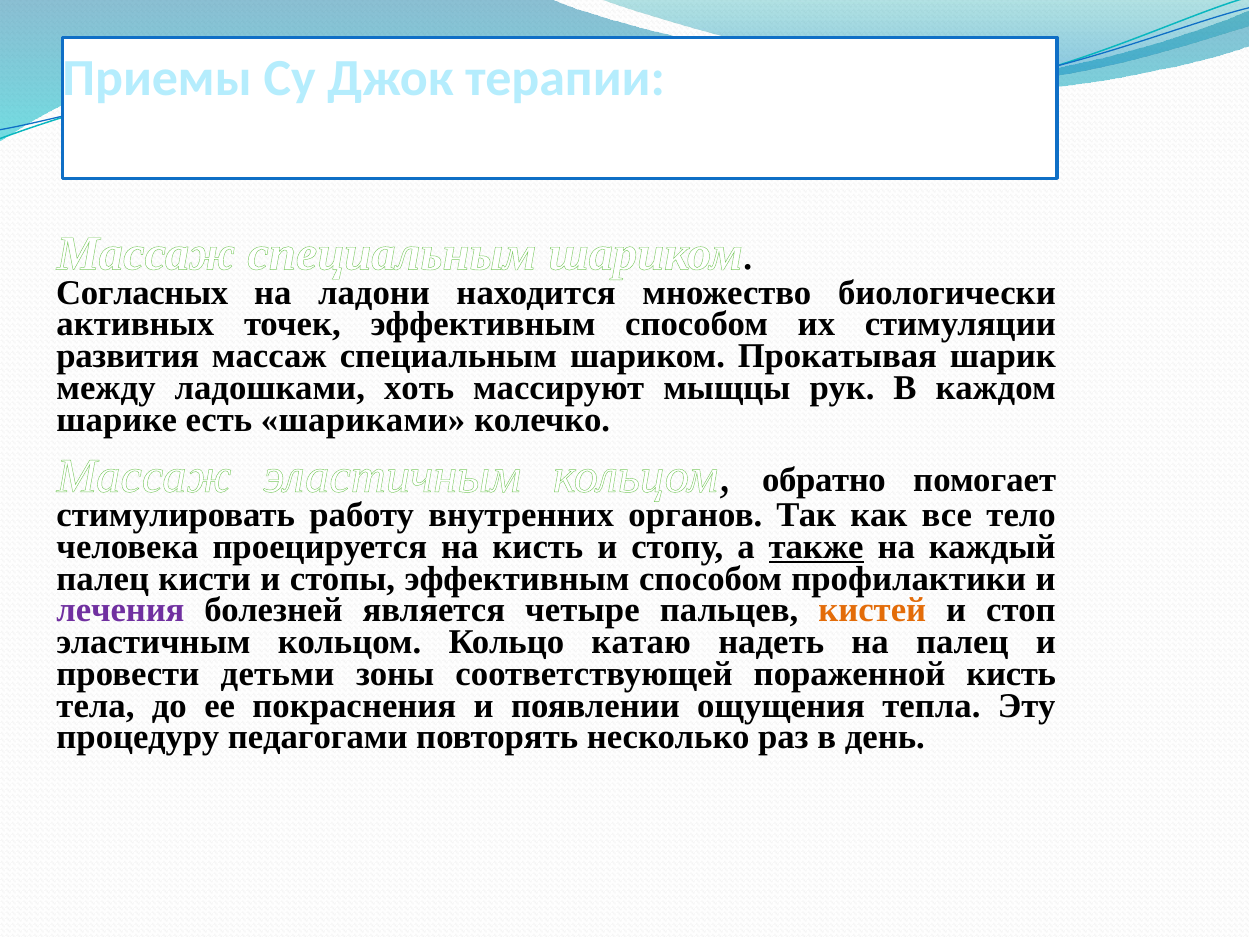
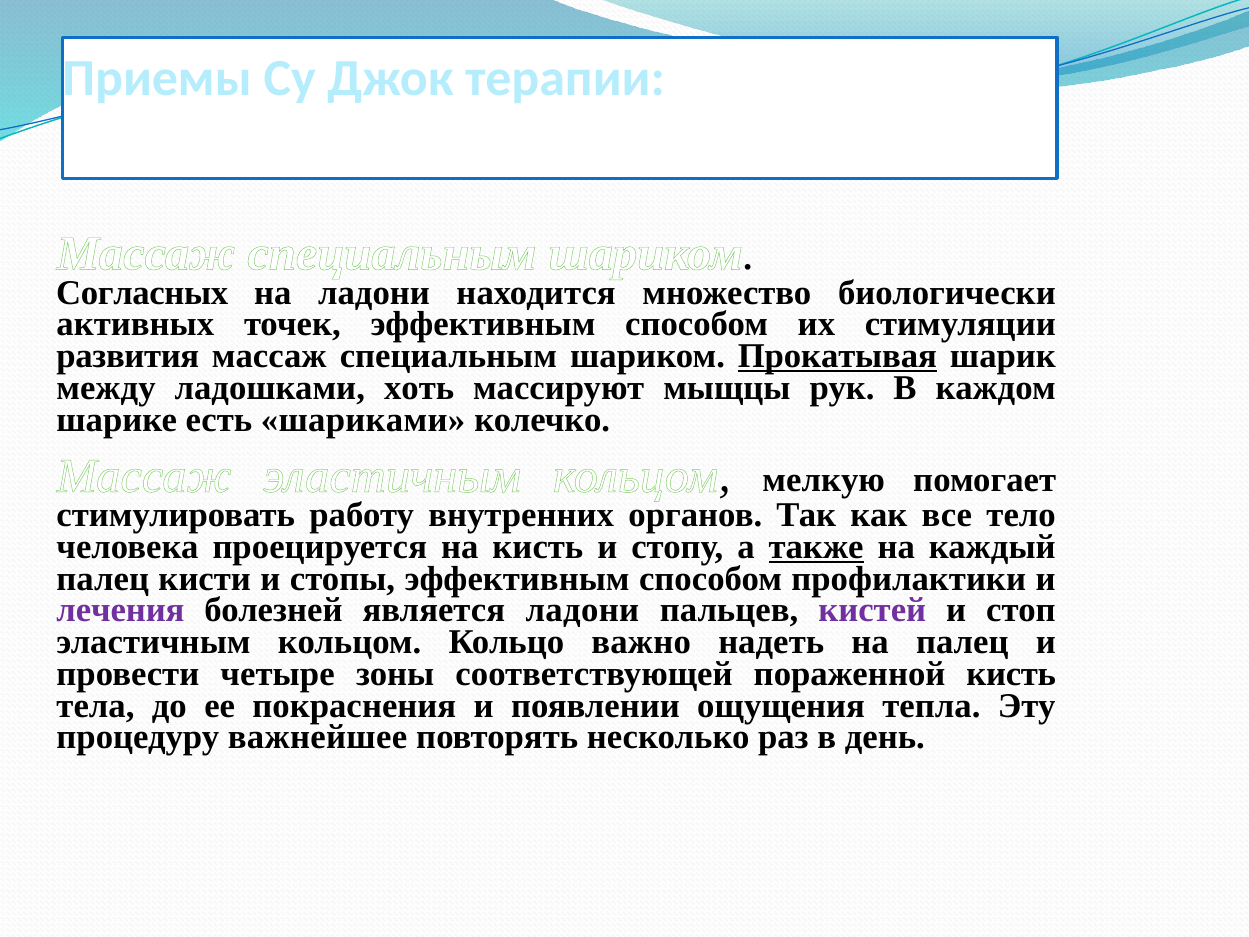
Прокатывая underline: none -> present (837, 356)
обратно: обратно -> мелкую (824, 480)
является четыре: четыре -> ладони (582, 610)
кистей colour: orange -> purple (872, 610)
катаю: катаю -> важно (641, 642)
детьми: детьми -> четыре (278, 674)
педагогами: педагогами -> важнейшее (318, 737)
